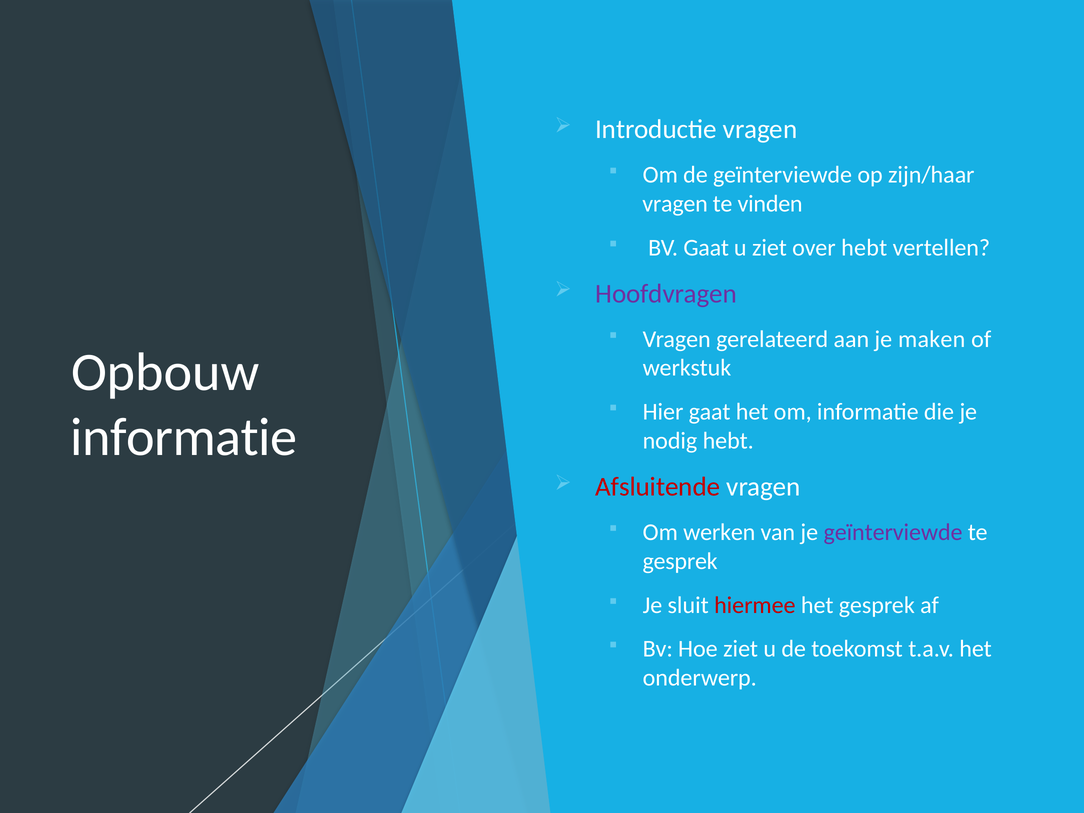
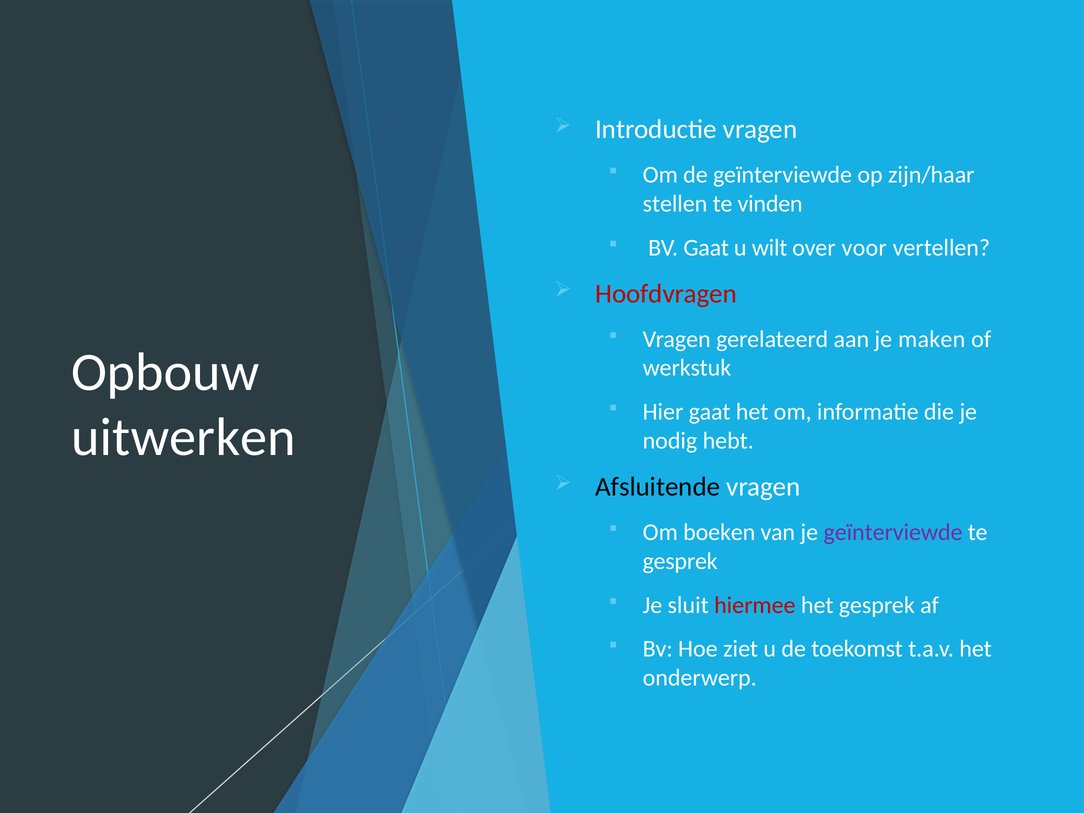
vragen: vragen -> stellen (675, 204)
u ziet: ziet -> wilt (770, 248)
over hebt: hebt -> voor (864, 248)
Hoofdvragen colour: purple -> red (666, 294)
informatie: informatie -> uitwerken (183, 437)
Afsluitende colour: red -> black (658, 487)
werken: werken -> boeken (719, 532)
